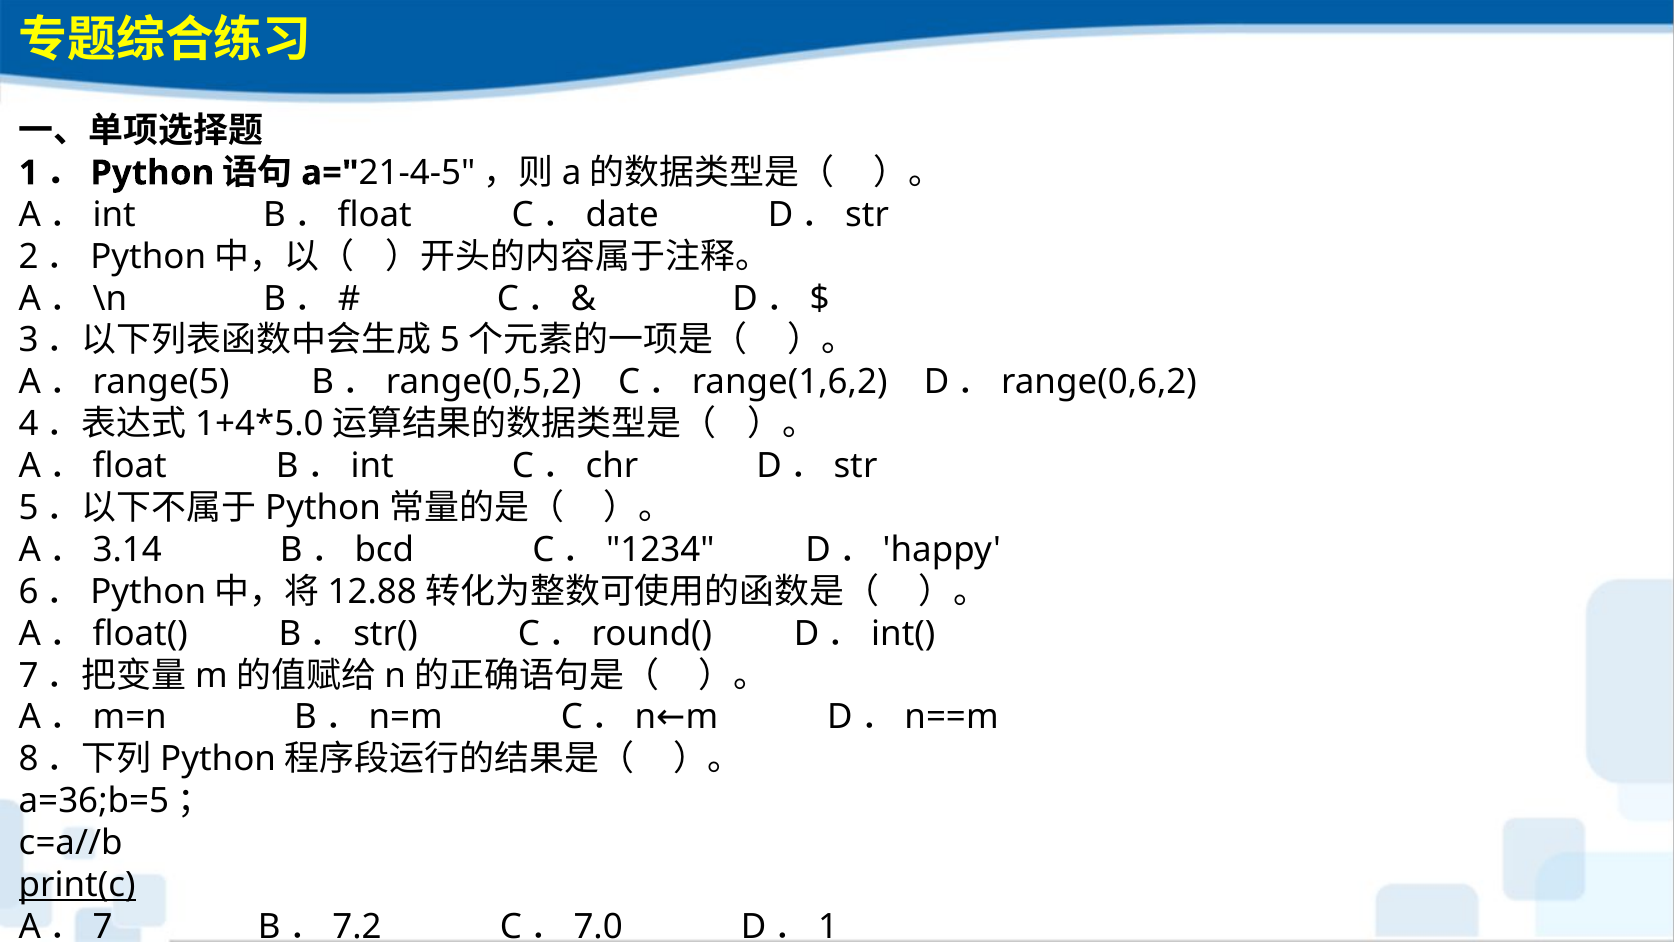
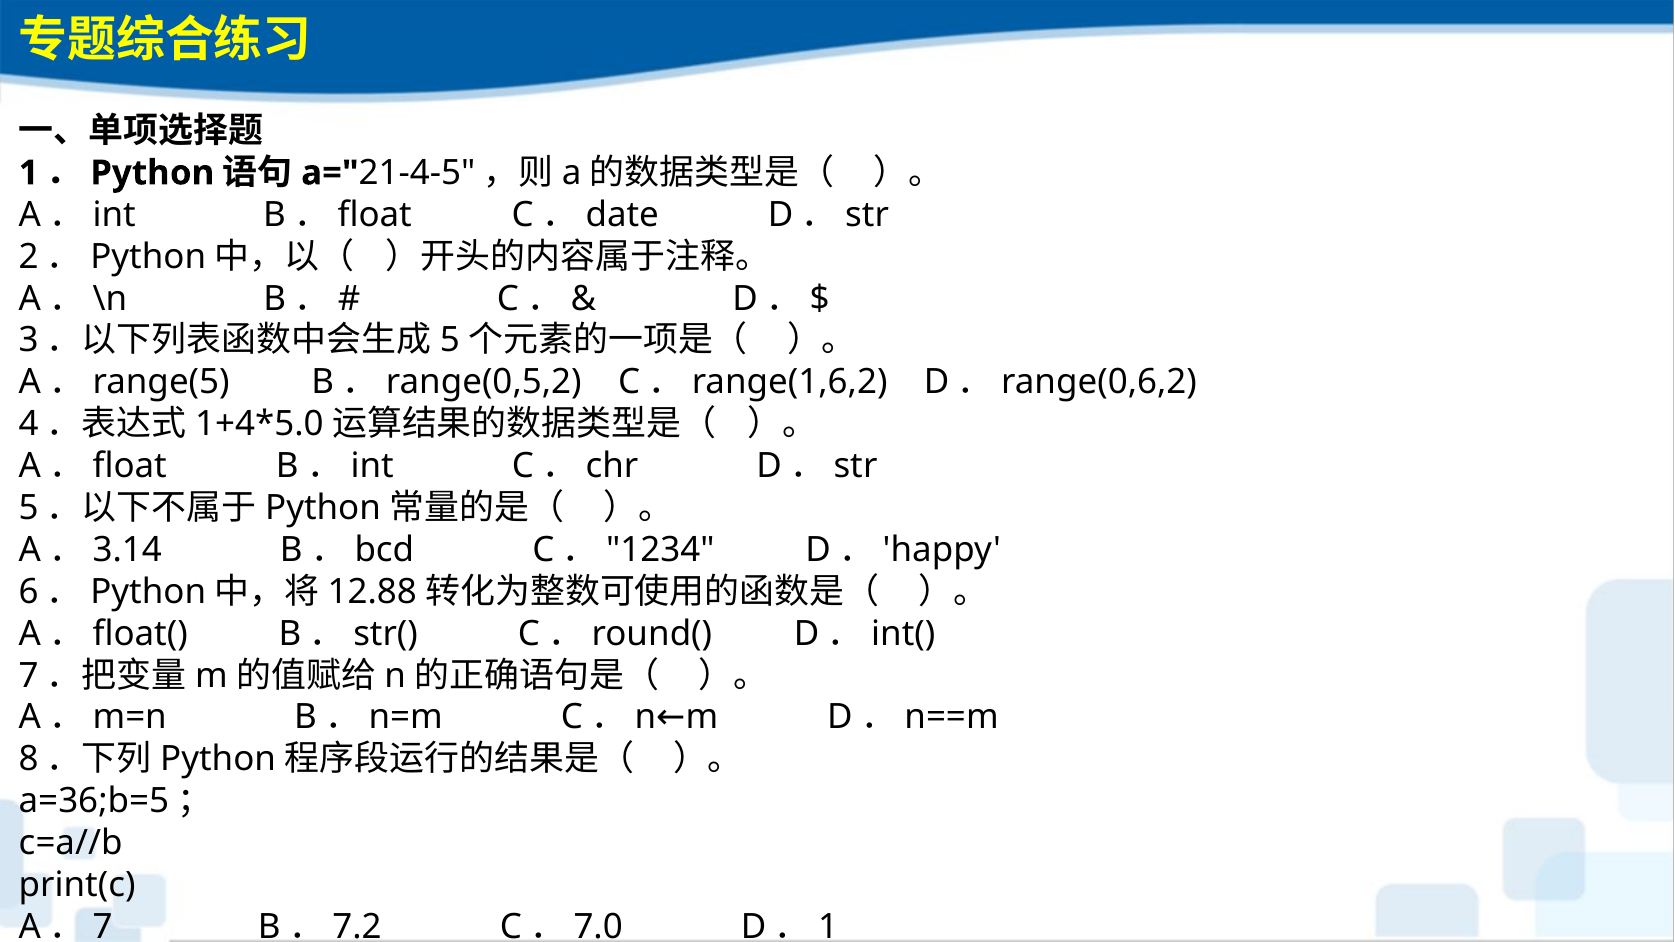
print(c underline: present -> none (77, 885)
